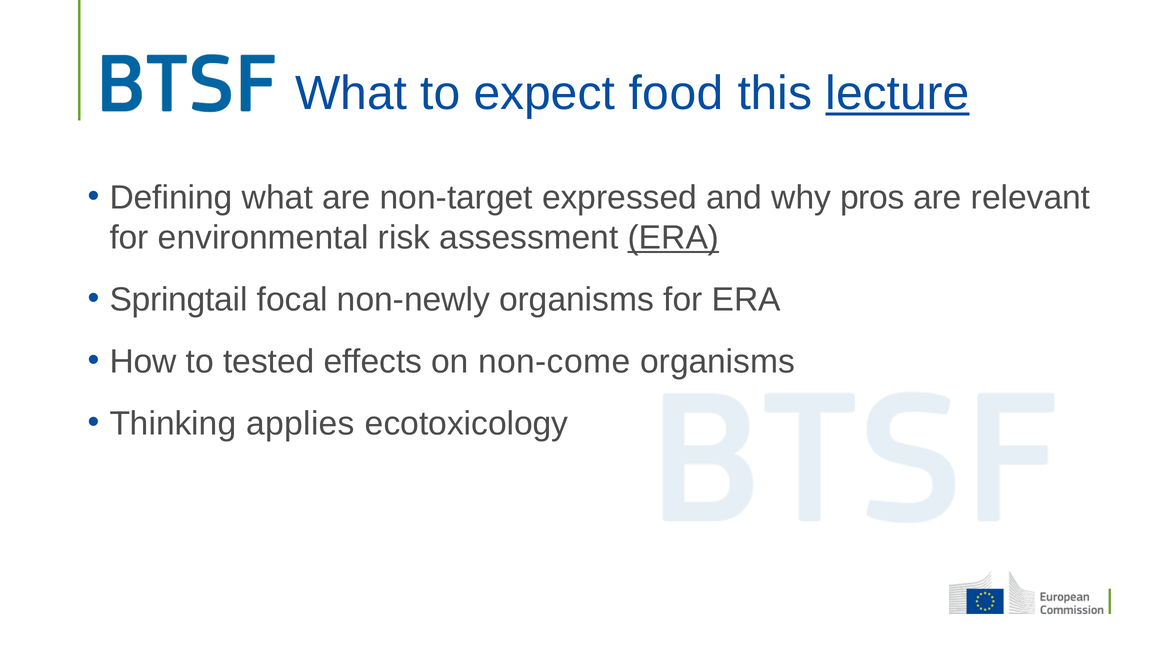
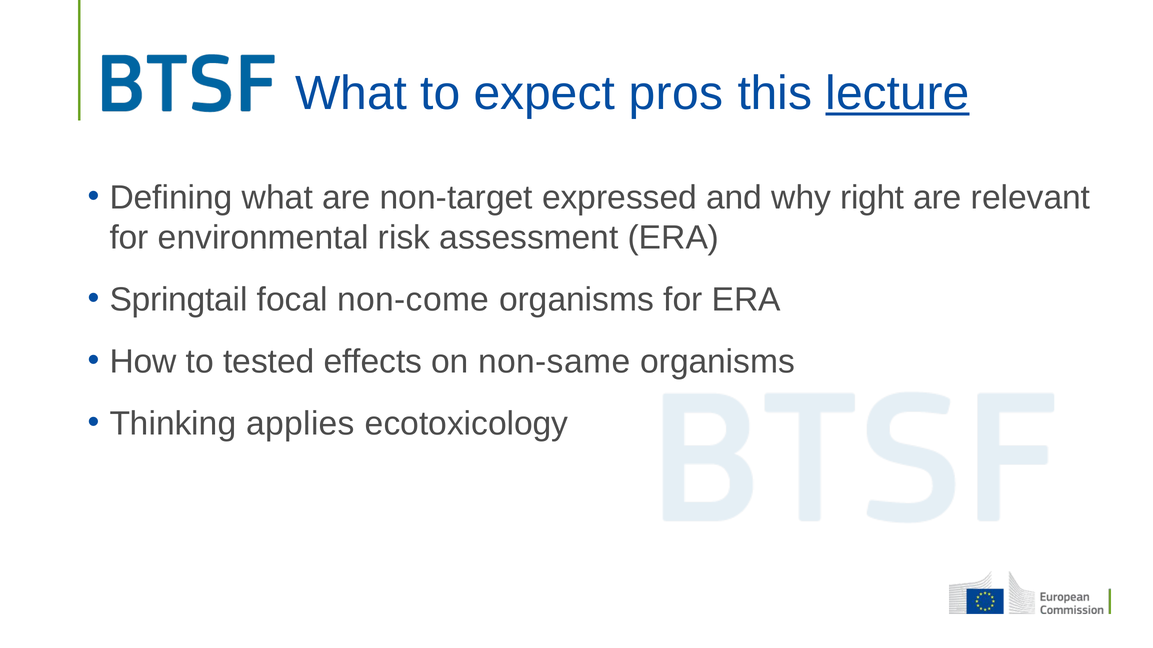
food: food -> pros (676, 93)
pros: pros -> right (872, 198)
ERA underline: present -> none (673, 238)
non-newly: non-newly -> non-come (413, 300)
non-come: non-come -> non-same (554, 362)
